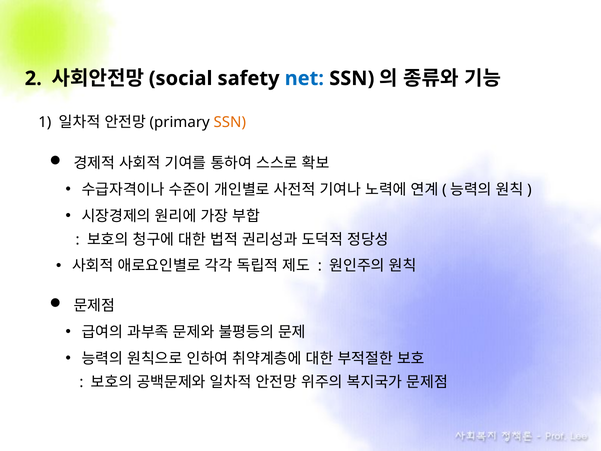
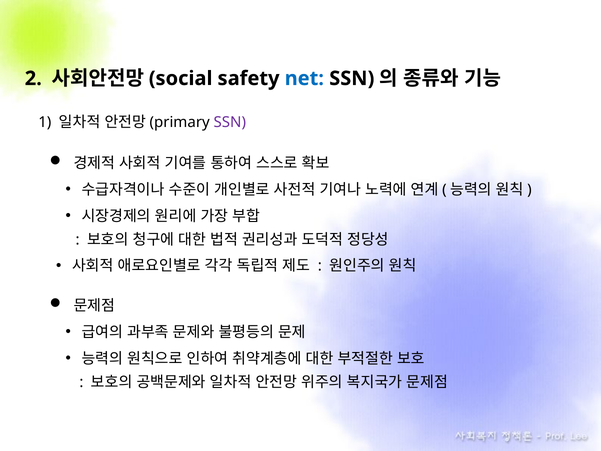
SSN colour: orange -> purple (230, 122)
